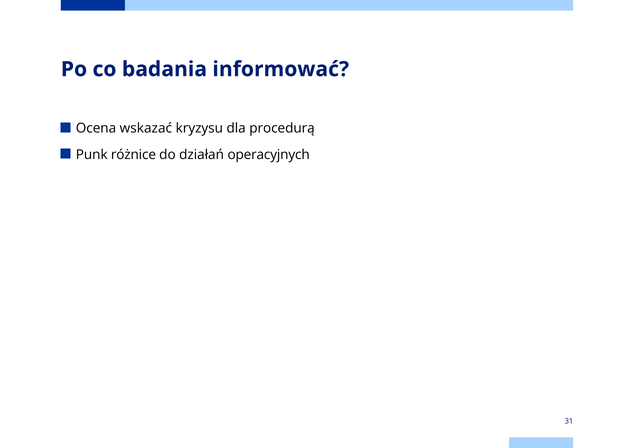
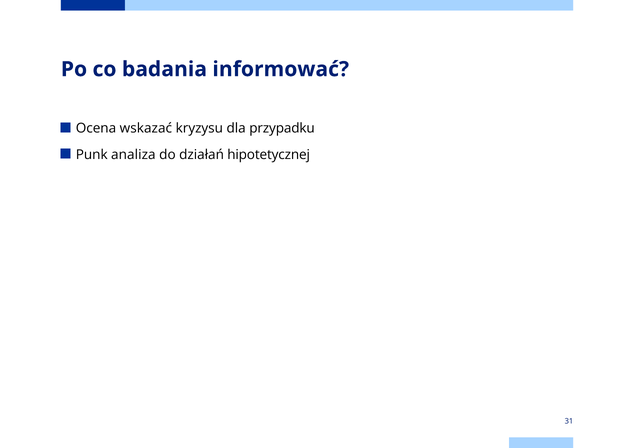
procedurą: procedurą -> przypadku (282, 128)
różnice: różnice -> analiza (133, 155)
operacyjnych: operacyjnych -> hipotetycznej (269, 155)
